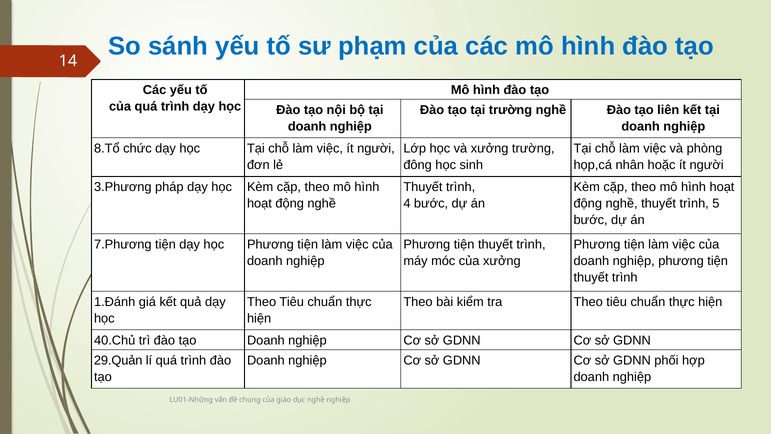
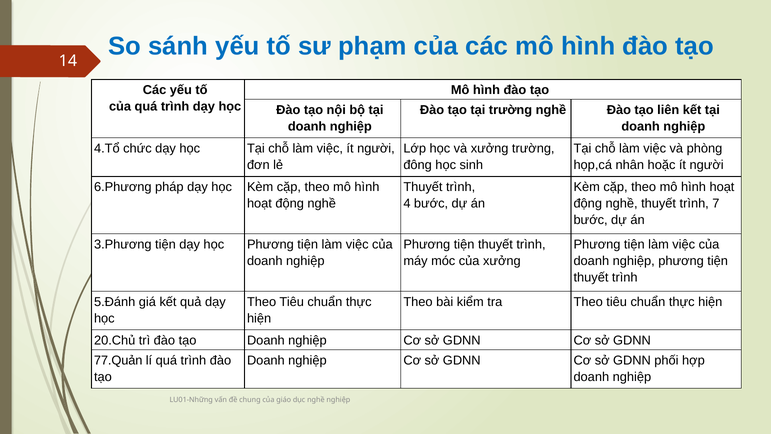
8.Tổ: 8.Tổ -> 4.Tổ (107, 149)
3.Phương: 3.Phương -> 6.Phương (123, 187)
5: 5 -> 7 (716, 204)
7.Phương: 7.Phương -> 3.Phương (123, 244)
1.Đánh: 1.Đánh -> 5.Đánh (115, 302)
40.Chủ: 40.Chủ -> 20.Chủ (115, 340)
29.Quản: 29.Quản -> 77.Quản (118, 360)
